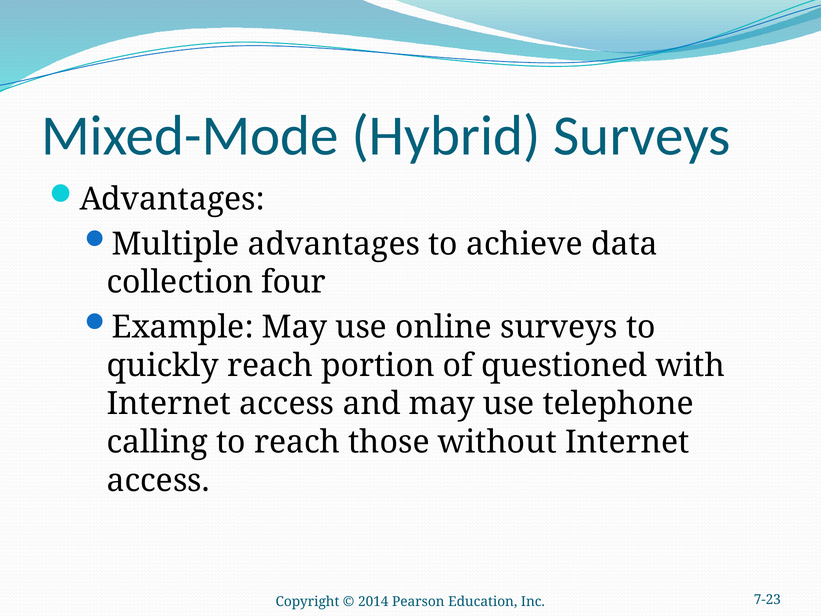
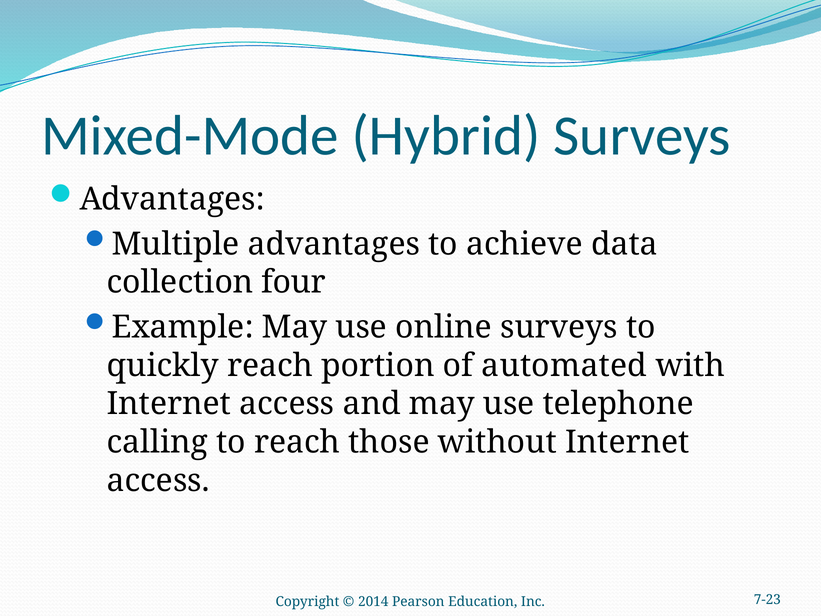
questioned: questioned -> automated (564, 365)
